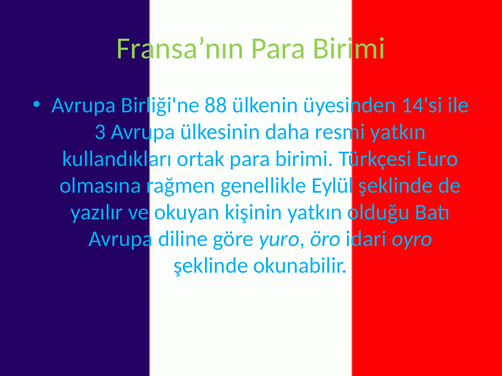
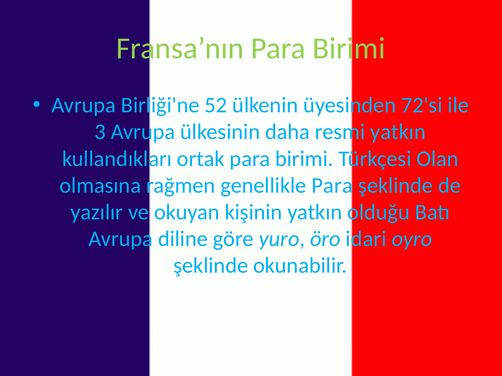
88: 88 -> 52 (216, 105)
14'si: 14'si -> 72'si (422, 105)
Euro: Euro -> Olan (437, 159)
genellikle Eylül: Eylül -> Para (332, 186)
